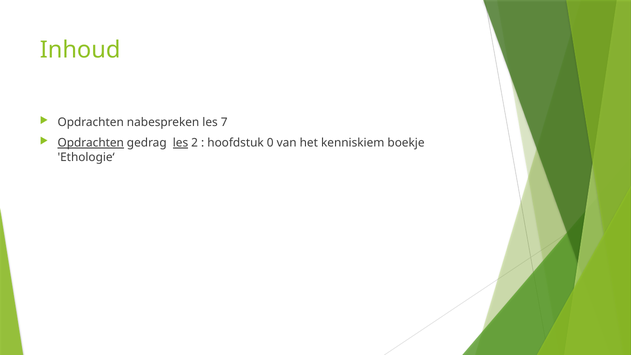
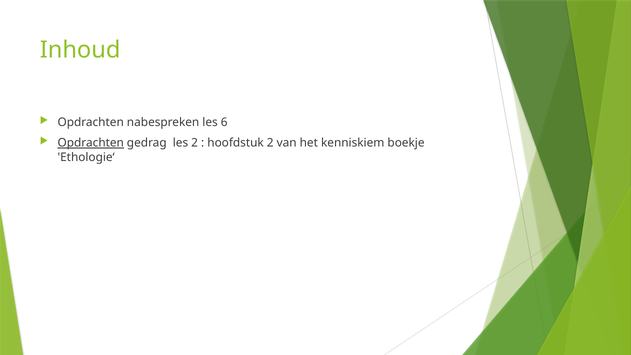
7: 7 -> 6 (224, 122)
les underline: present -> none (180, 143)
hoofdstuk 0: 0 -> 2 (270, 143)
